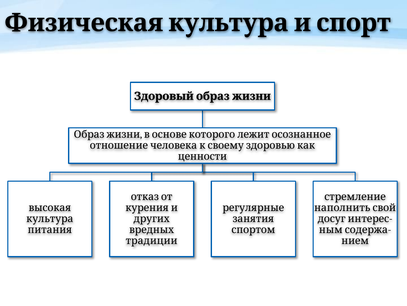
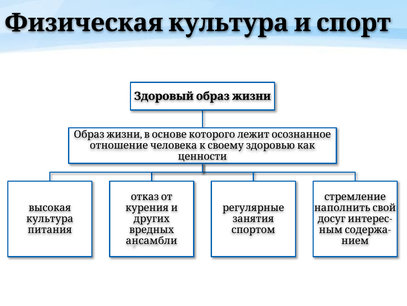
традиции: традиции -> ансамбли (152, 240)
